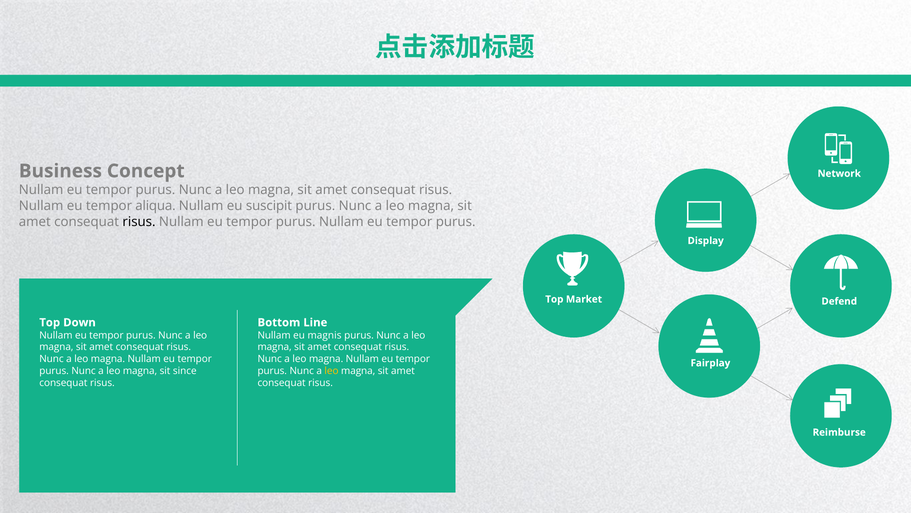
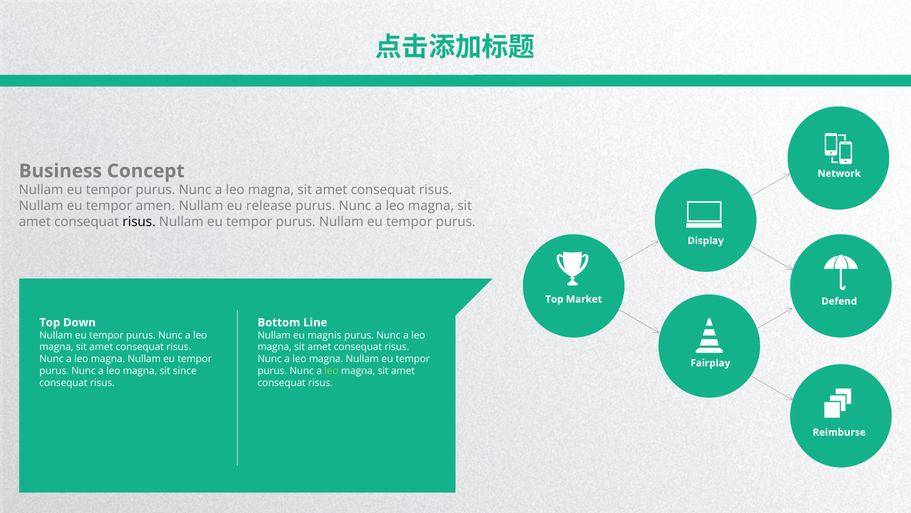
aliqua: aliqua -> amen (155, 206)
suscipit: suscipit -> release (269, 206)
leo colour: yellow -> light green (331, 371)
